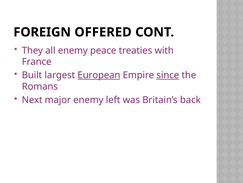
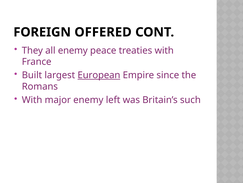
since underline: present -> none (168, 75)
Next: Next -> With (32, 100)
back: back -> such (190, 100)
